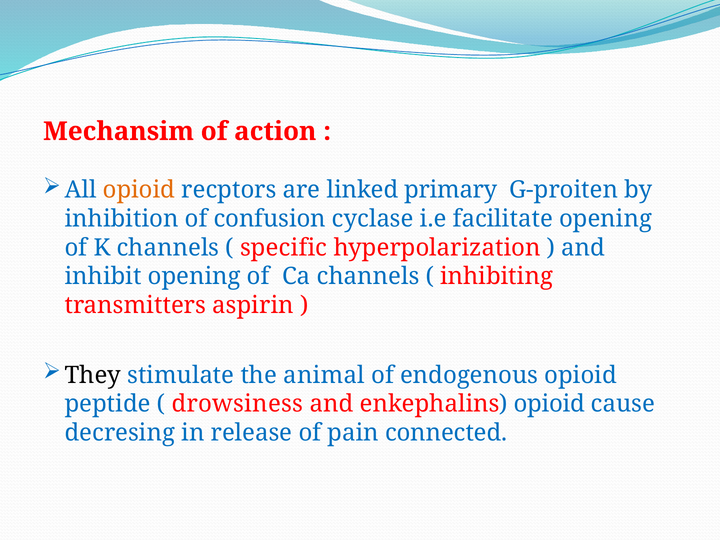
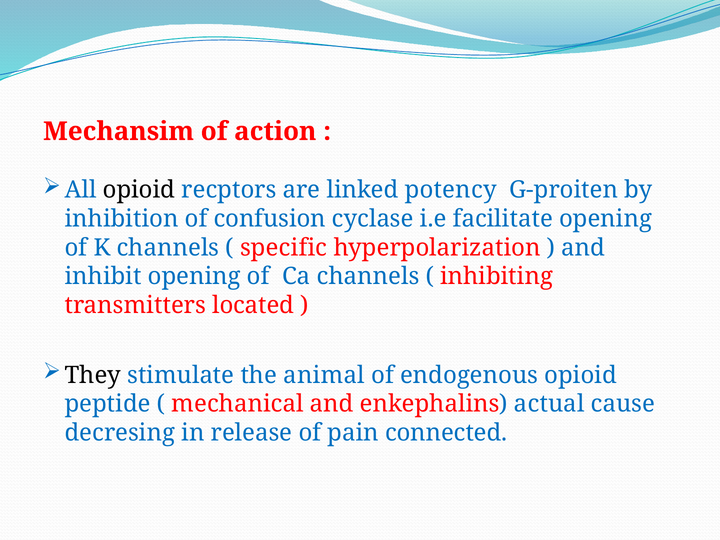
opioid colour: orange -> black (139, 190)
primary: primary -> potency (451, 190)
aspirin: aspirin -> located (253, 305)
drowsiness: drowsiness -> mechanical (238, 404)
enkephalins opioid: opioid -> actual (549, 404)
